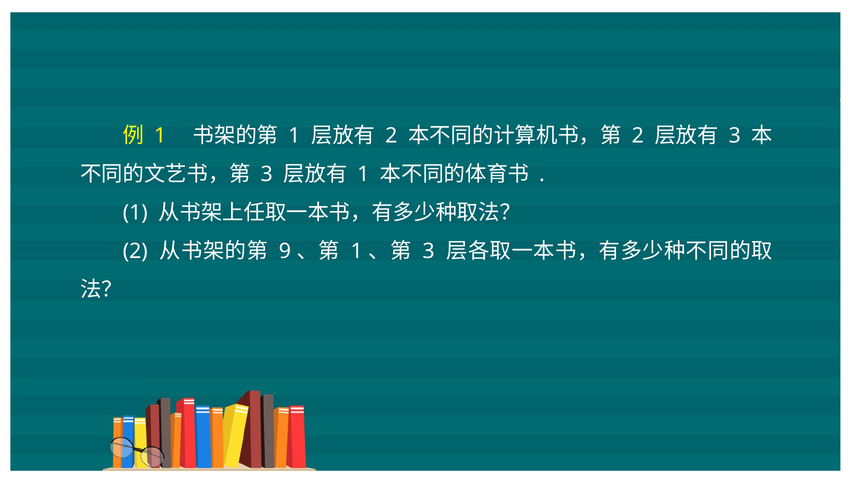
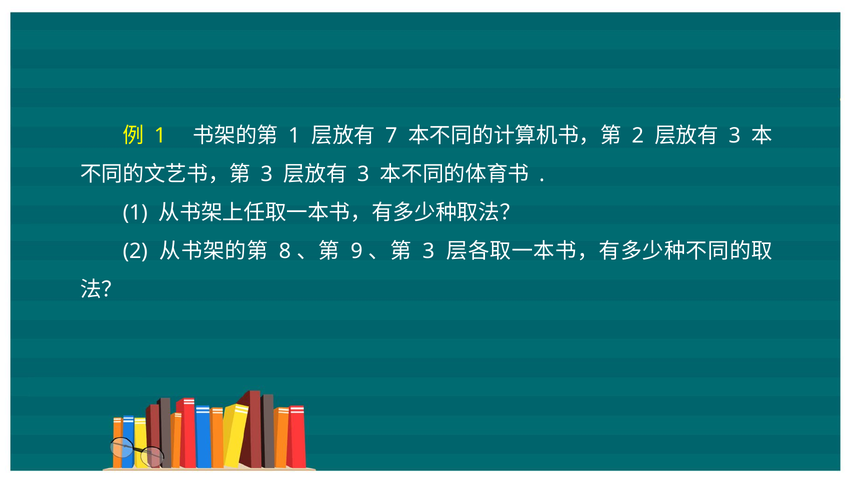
2: 2 -> 7 (391, 136)
1: 1 -> 3 (363, 174)
9: 9 -> 8 (285, 251)
1: 1 -> 9 (357, 251)
